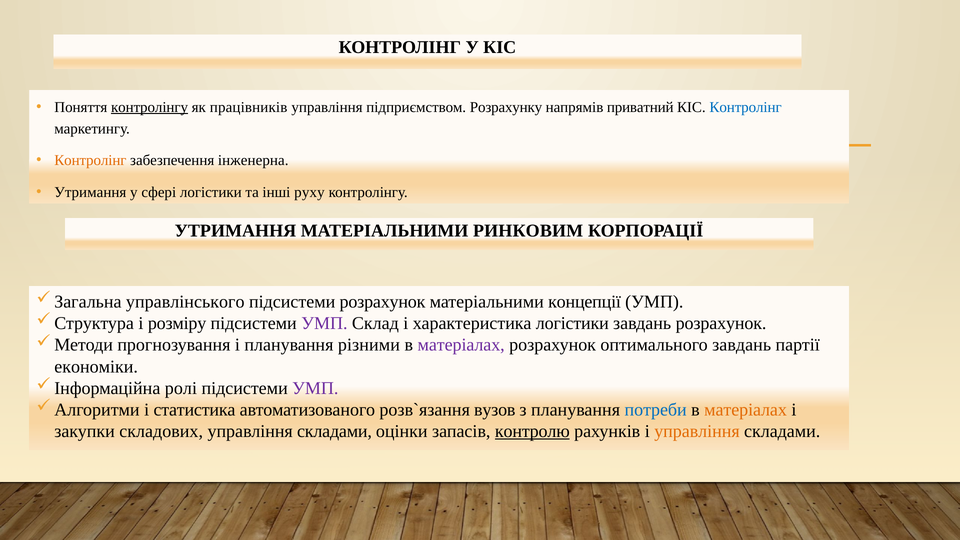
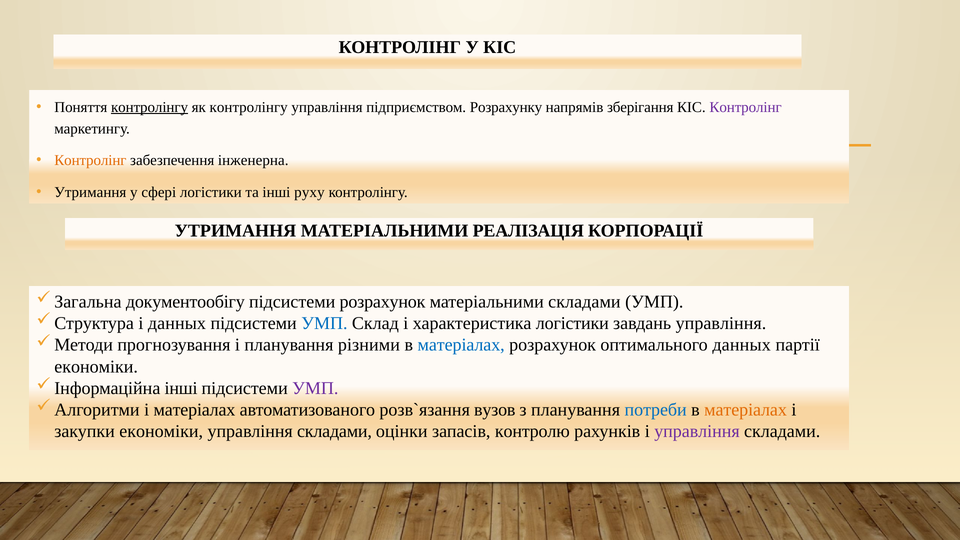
як працівників: працівників -> контролінгу (249, 107)
приватний: приватний -> зберігання (640, 107)
Контролінг colour: blue -> purple (746, 107)
РИНКОВИМ: РИНКОВИМ -> РЕАЛІЗАЦІЯ (528, 231)
управлінського: управлінського -> документообігу (185, 302)
матеріальними концепції: концепції -> складами (584, 302)
і розміру: розміру -> данных (177, 323)
УМП colour: purple -> blue (324, 323)
завдань розрахунок: розрахунок -> управління (721, 323)
матеріалах colour: purple -> blue (461, 345)
оптимального завдань: завдань -> данных (742, 345)
ролі: ролі -> інші (181, 388)
і статистика: статистика -> матеріалах (194, 410)
закупки складових: складових -> економіки (161, 431)
контролю underline: present -> none (532, 431)
управління colour: orange -> purple (697, 431)
